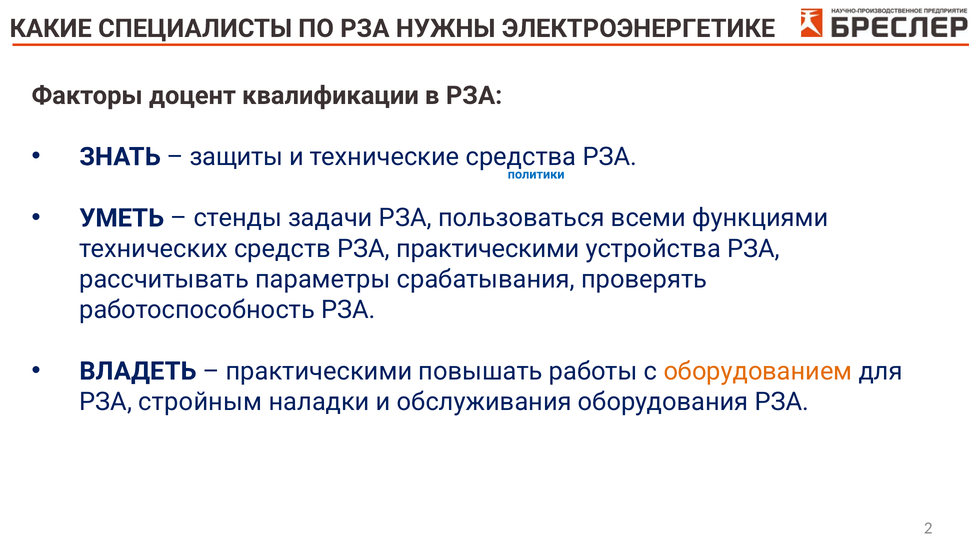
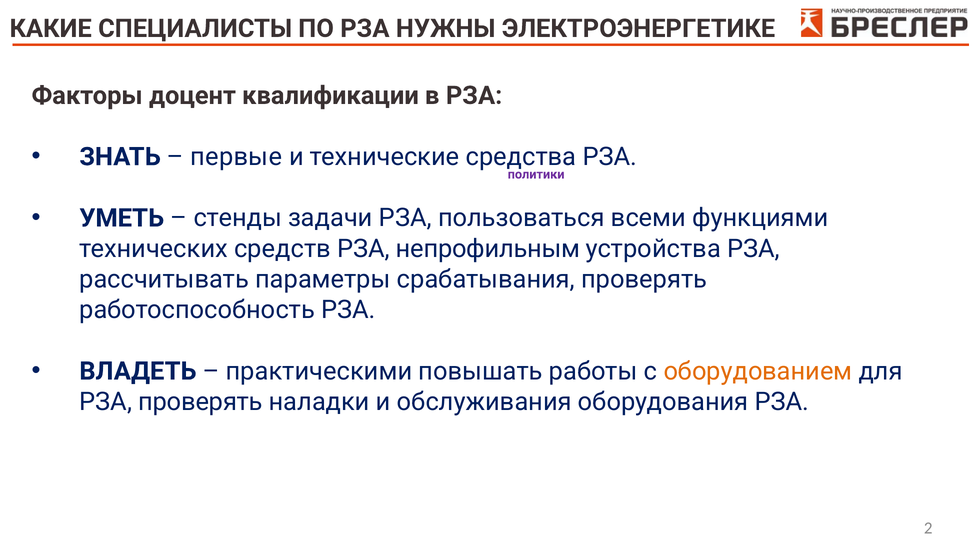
защиты: защиты -> первые (236, 157)
политики colour: blue -> purple (536, 174)
РЗА практическими: практическими -> непрофильным (488, 249)
РЗА стройным: стройным -> проверять (200, 402)
